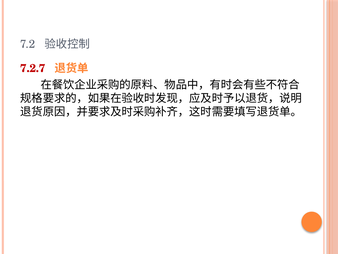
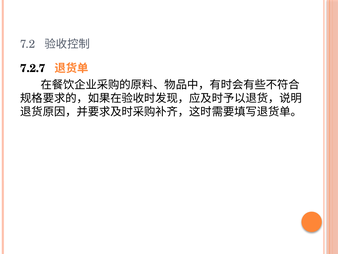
7.2.7 colour: red -> black (33, 68)
